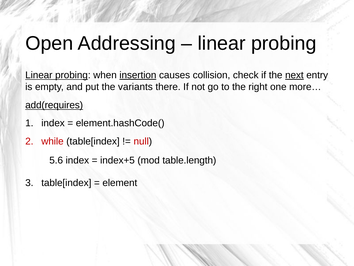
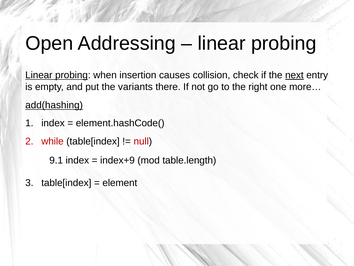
insertion underline: present -> none (138, 75)
add(requires: add(requires -> add(hashing (54, 105)
5.6: 5.6 -> 9.1 (56, 160)
index+5: index+5 -> index+9 (117, 160)
